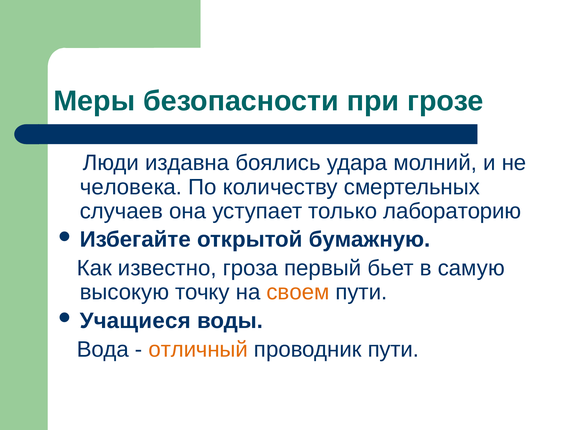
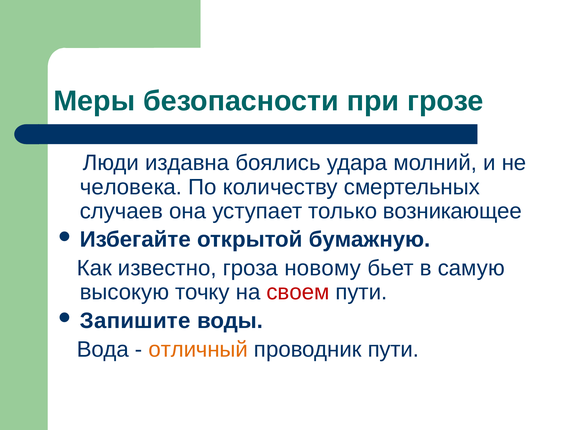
лабораторию: лабораторию -> возникающее (452, 211)
первый: первый -> новому (323, 268)
своем colour: orange -> red (298, 292)
Учащиеся: Учащиеся -> Запишите (135, 321)
